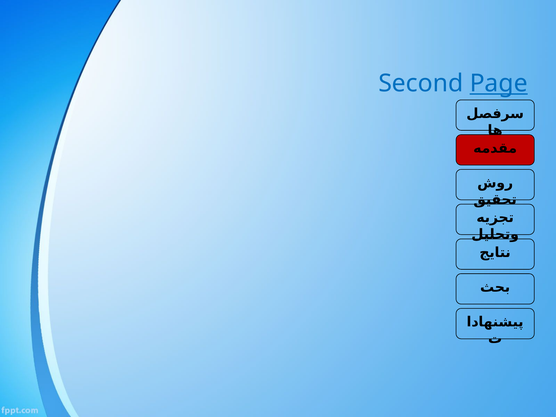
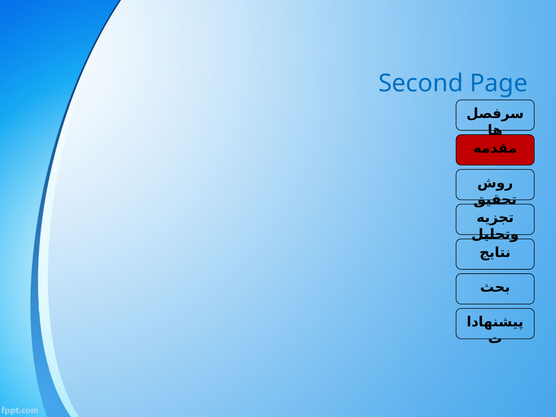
Page underline: present -> none (499, 83)
